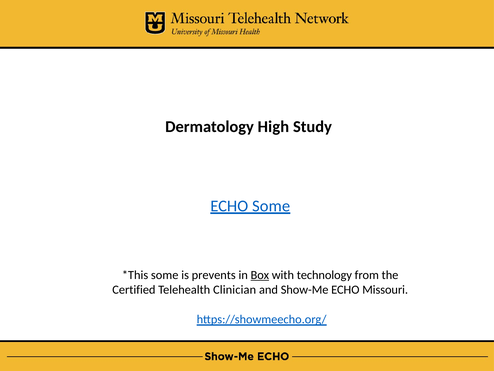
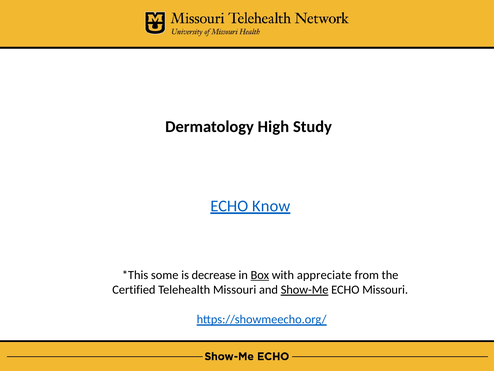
ECHO Some: Some -> Know (271, 206)
prevents: prevents -> decrease (214, 275)
technology: technology -> appreciate (324, 275)
Telehealth Clinician: Clinician -> Missouri (235, 289)
Show-Me underline: none -> present (305, 289)
